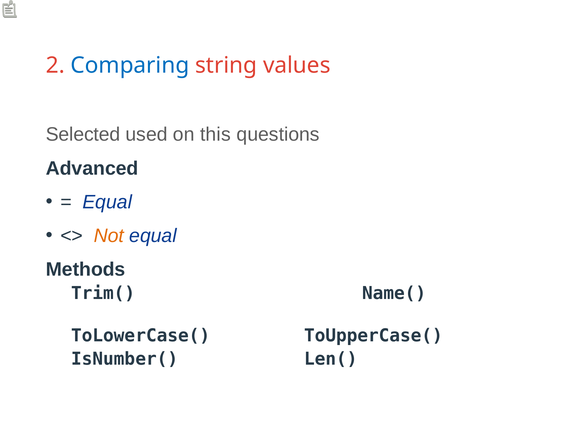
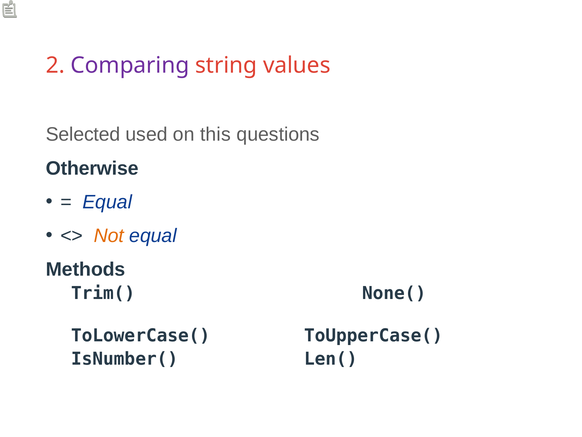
Comparing colour: blue -> purple (130, 65)
Advanced: Advanced -> Otherwise (92, 168)
Name(: Name( -> None( (394, 293)
